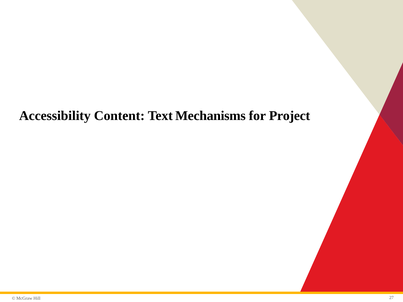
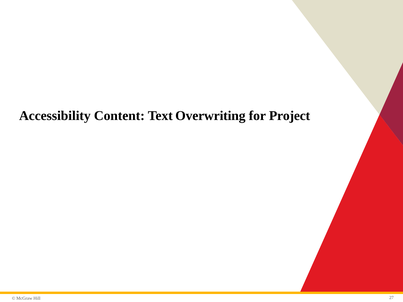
Mechanisms: Mechanisms -> Overwriting (210, 116)
